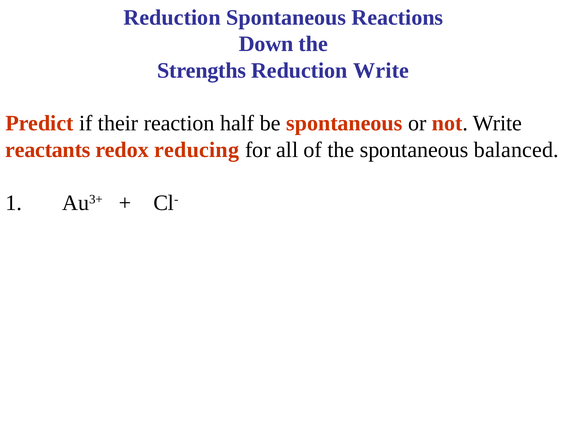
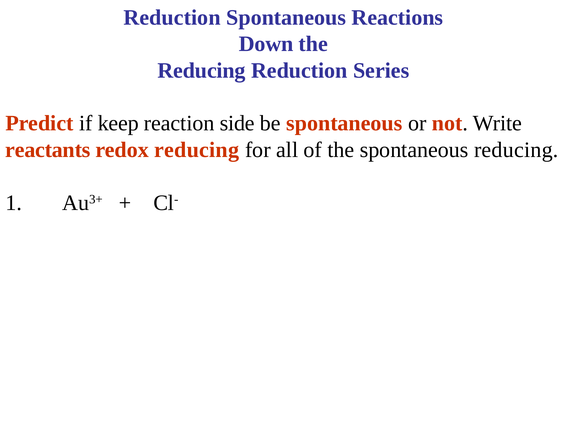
Strengths: Strengths -> Reducing (202, 70)
Reduction Write: Write -> Series (381, 70)
their: their -> keep (118, 123)
half: half -> side (237, 123)
spontaneous balanced: balanced -> reducing (516, 150)
